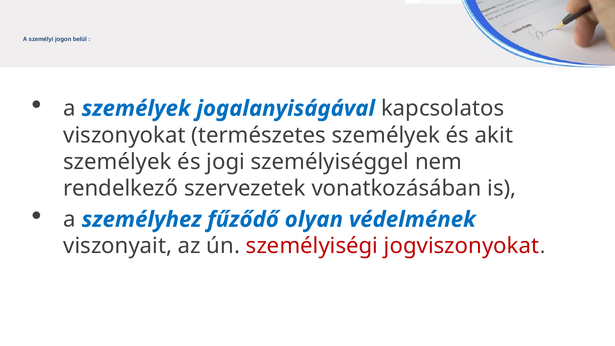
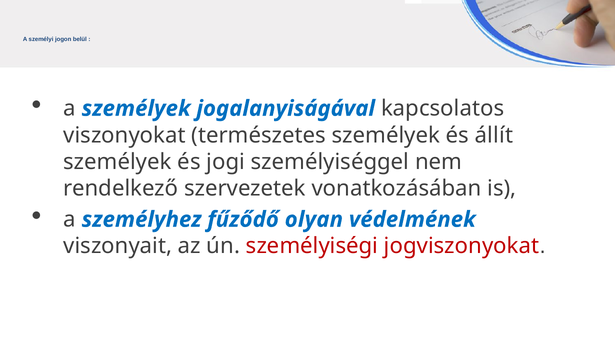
akit: akit -> állít (494, 135)
